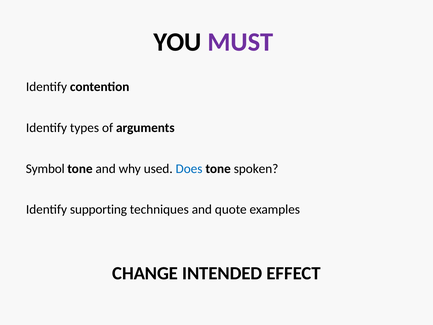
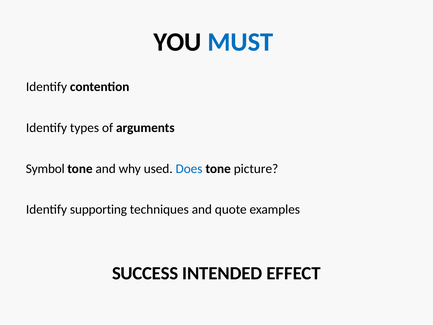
MUST colour: purple -> blue (240, 42)
spoken: spoken -> picture (256, 169)
CHANGE: CHANGE -> SUCCESS (145, 273)
